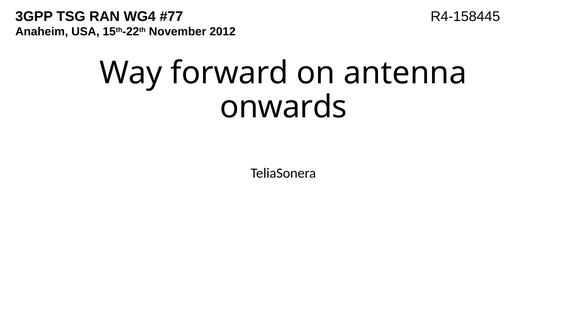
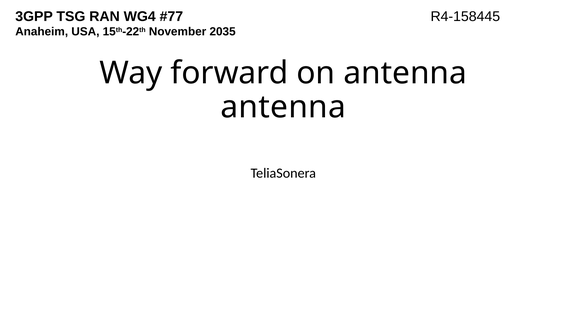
2012: 2012 -> 2035 (223, 32)
onwards: onwards -> antenna (283, 107)
